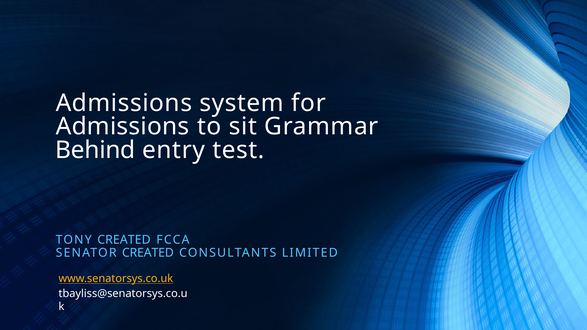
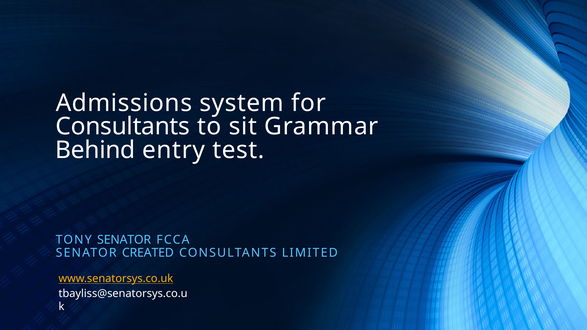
Admissions: Admissions -> Consultants (123, 127)
TONY CREATED: CREATED -> SENATOR (124, 240)
